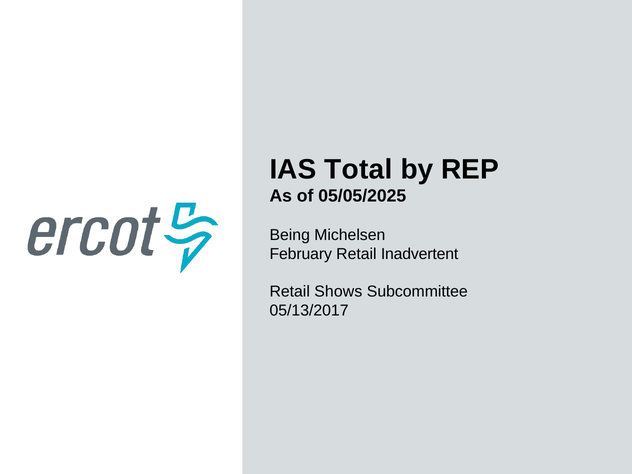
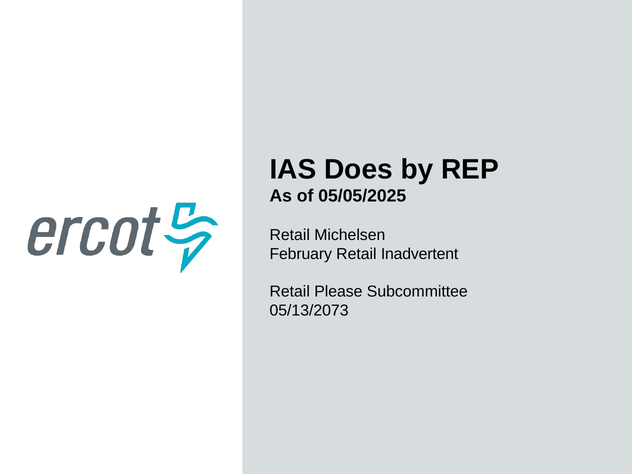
Total: Total -> Does (358, 169)
Being: Being -> Retail (290, 235)
Shows: Shows -> Please (338, 292)
05/13/2017: 05/13/2017 -> 05/13/2073 (309, 311)
